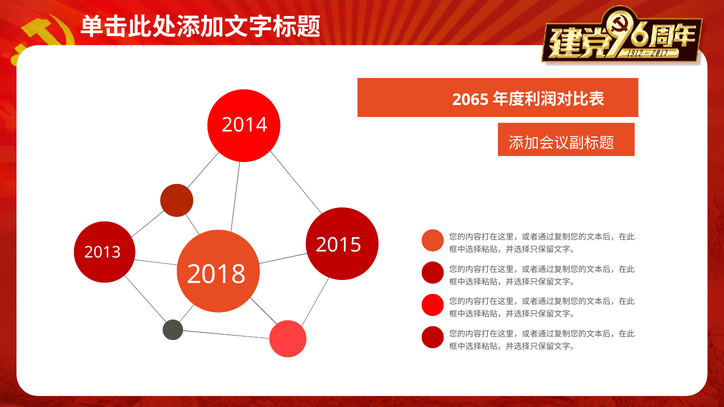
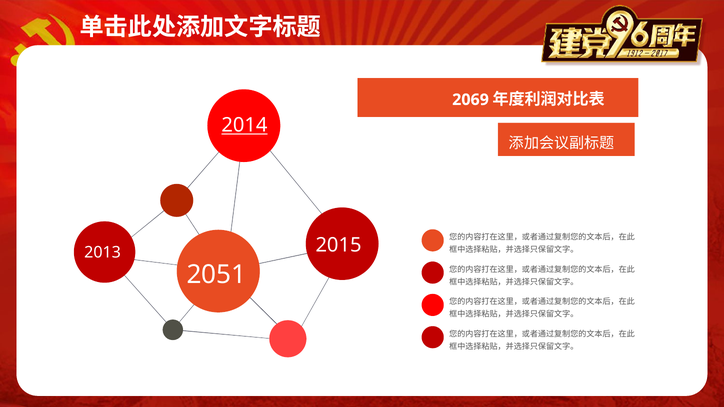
2065: 2065 -> 2069 (471, 100)
2014 underline: none -> present (244, 125)
2018: 2018 -> 2051 (216, 275)
